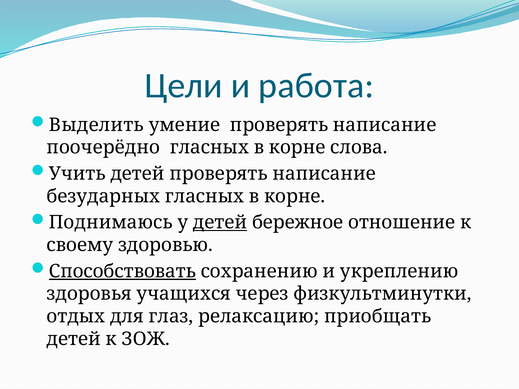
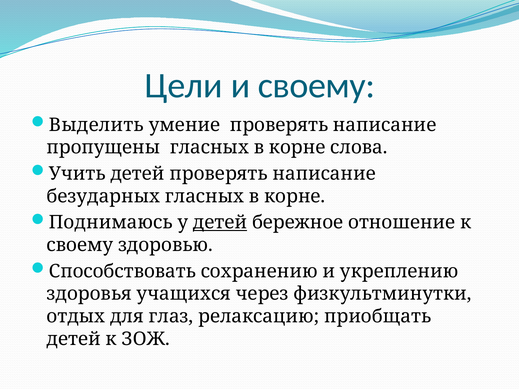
и работа: работа -> своему (316, 86)
поочерёдно: поочерёдно -> пропущены (103, 148)
Способствовать underline: present -> none (122, 271)
